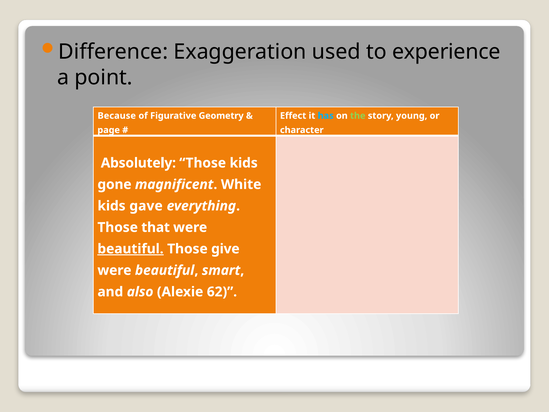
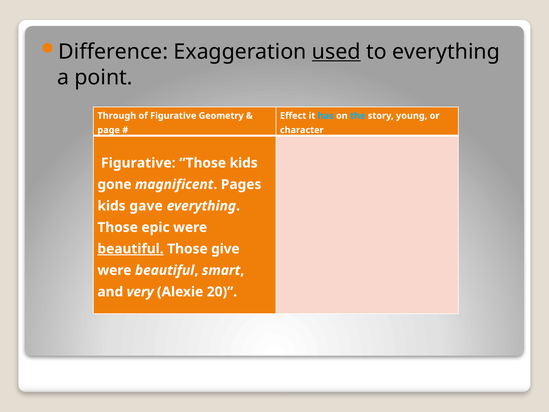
used underline: none -> present (336, 52)
to experience: experience -> everything (446, 52)
Because: Because -> Through (117, 116)
the colour: light green -> light blue (358, 116)
Absolutely: Absolutely -> Figurative (138, 163)
White: White -> Pages (241, 184)
that: that -> epic (156, 227)
also: also -> very (140, 292)
62: 62 -> 20 (222, 292)
